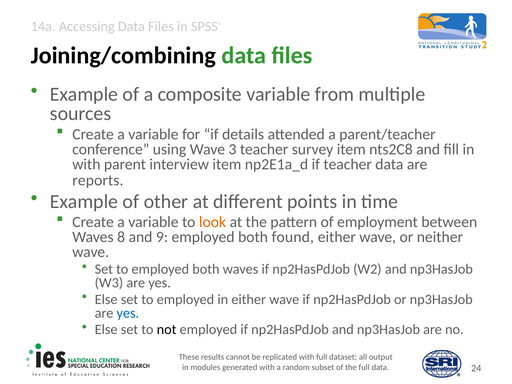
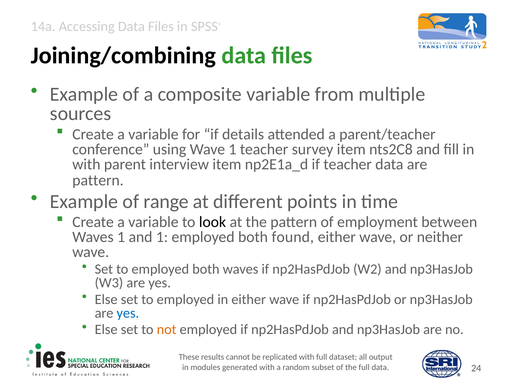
Wave 3: 3 -> 1 (232, 149)
reports: reports -> pattern (98, 180)
other: other -> range (166, 201)
look colour: orange -> black (213, 222)
Waves 8: 8 -> 1 (121, 237)
and 9: 9 -> 1 (162, 237)
not colour: black -> orange (167, 329)
